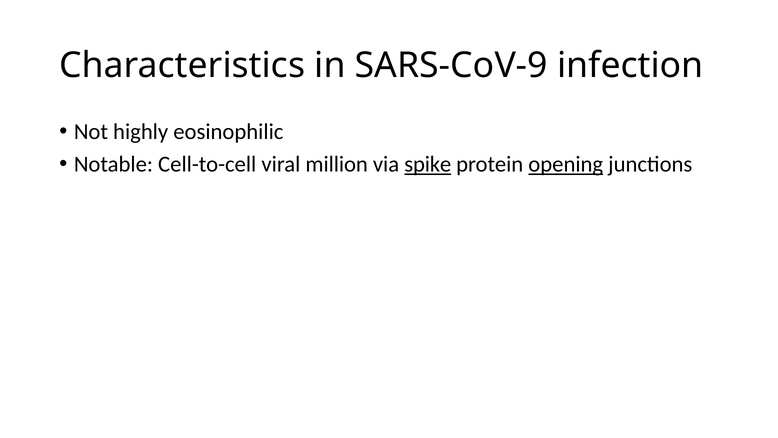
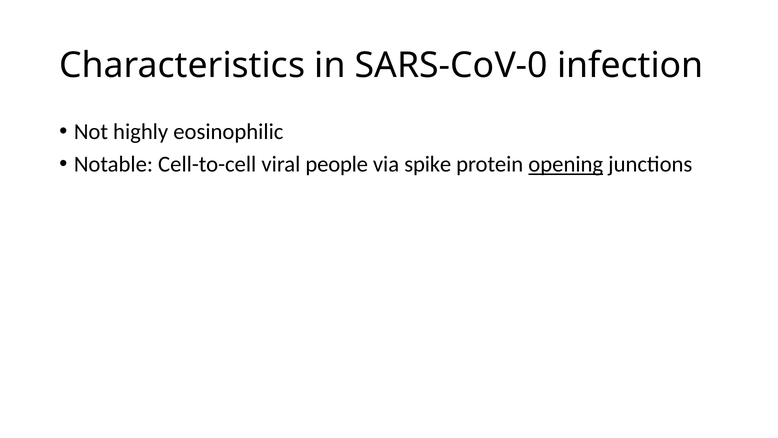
SARS-CoV-9: SARS-CoV-9 -> SARS-CoV-0 (451, 65)
million: million -> people (337, 164)
spike underline: present -> none (428, 164)
